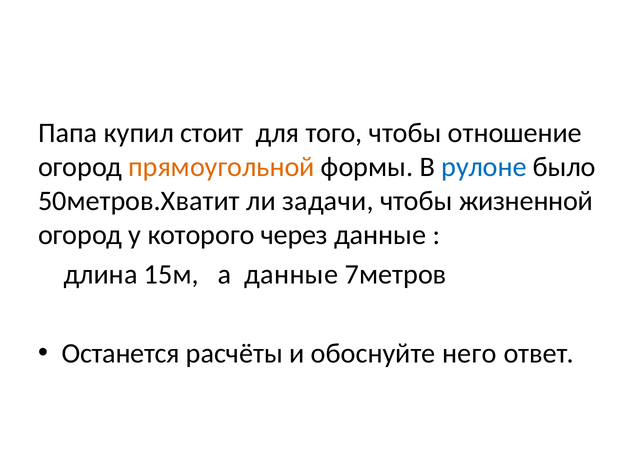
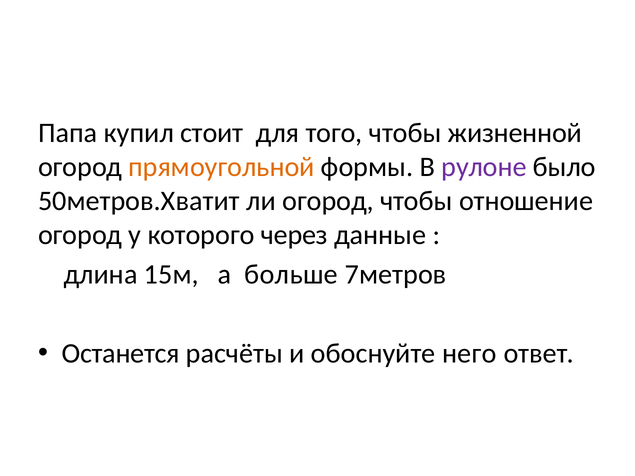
отношение: отношение -> жизненной (515, 133)
рулоне colour: blue -> purple (484, 167)
ли задачи: задачи -> огород (328, 201)
жизненной: жизненной -> отношение (526, 201)
а данные: данные -> больше (291, 274)
